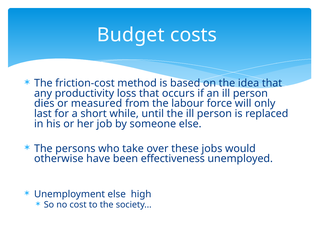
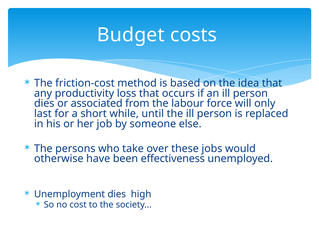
measured: measured -> associated (97, 104)
Unemployment else: else -> dies (117, 194)
